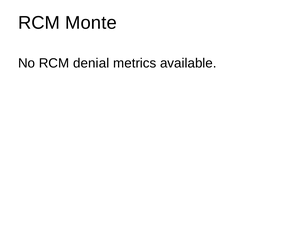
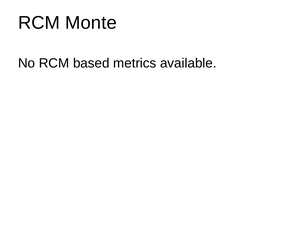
denial: denial -> based (91, 63)
